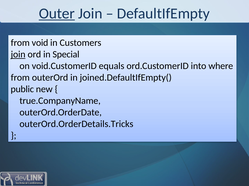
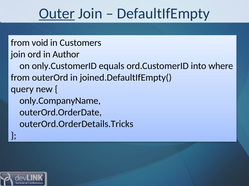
join underline: present -> none (18, 55)
Special: Special -> Author (66, 55)
void.CustomerID: void.CustomerID -> only.CustomerID (64, 66)
public: public -> query (22, 89)
true.CompanyName: true.CompanyName -> only.CompanyName (60, 101)
